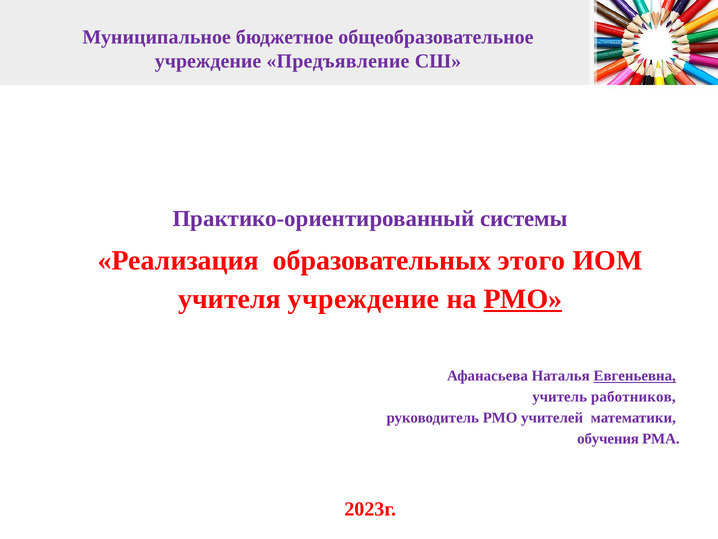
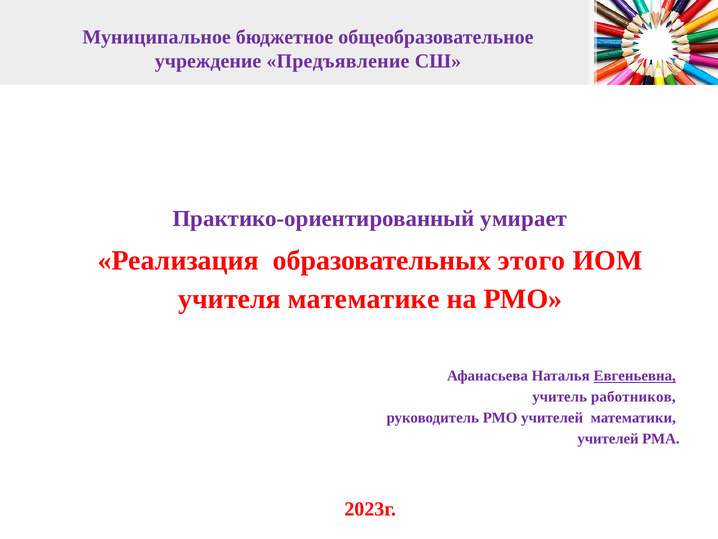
системы: системы -> умирает (524, 219)
учителя учреждение: учреждение -> математике (364, 299)
РМО underline: present -> none (523, 299)
обучения: обучения -> учителей (608, 438)
